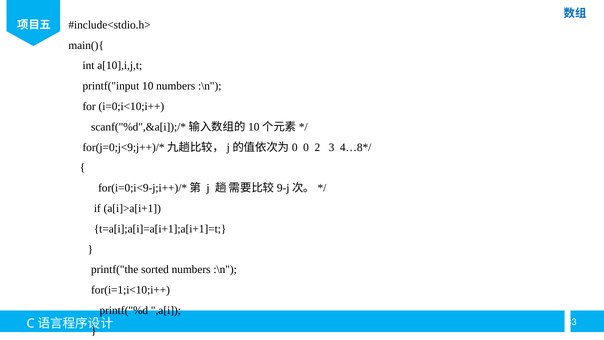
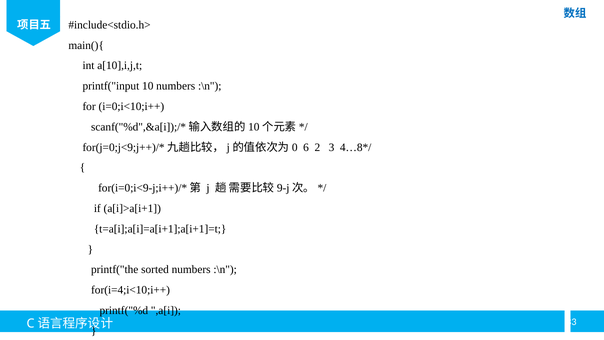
0: 0 -> 6 (306, 147)
for(i=1;i<10;i++: for(i=1;i<10;i++ -> for(i=4;i<10;i++ (131, 290)
